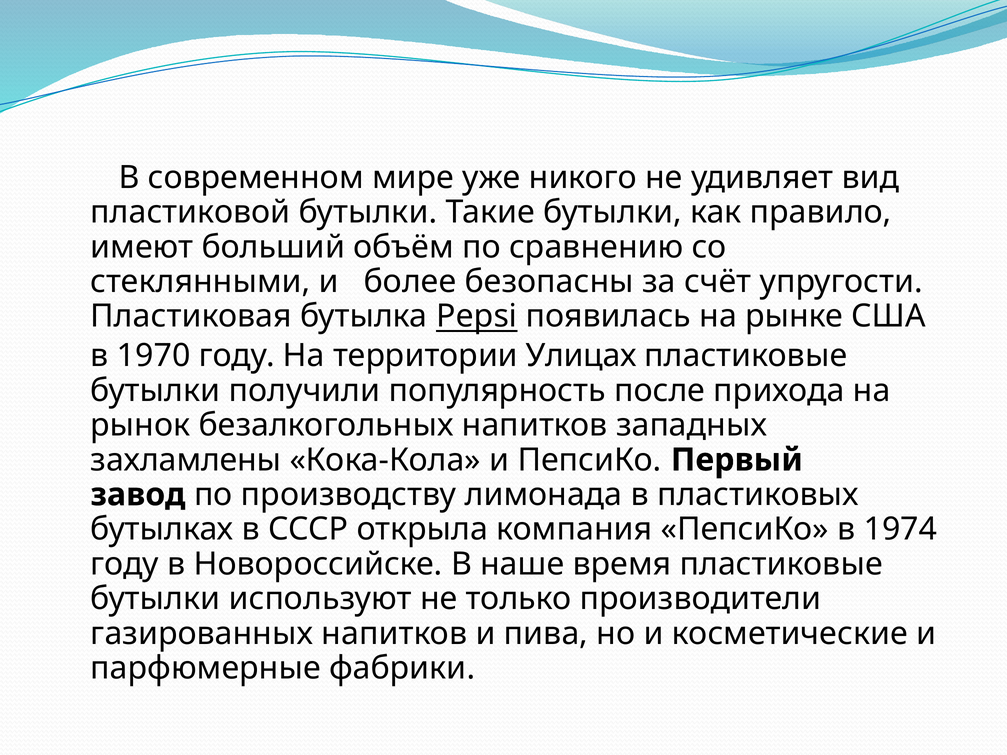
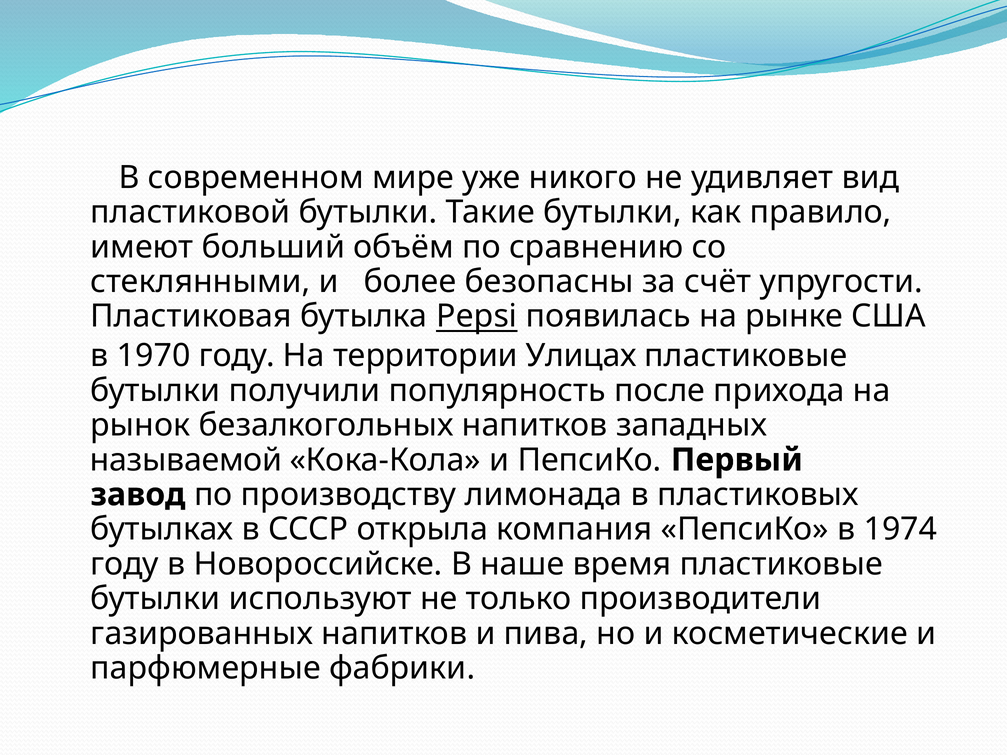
захламлены: захламлены -> называемой (186, 460)
